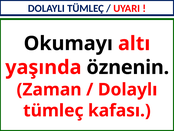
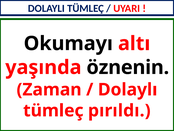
kafası: kafası -> pırıldı (119, 110)
